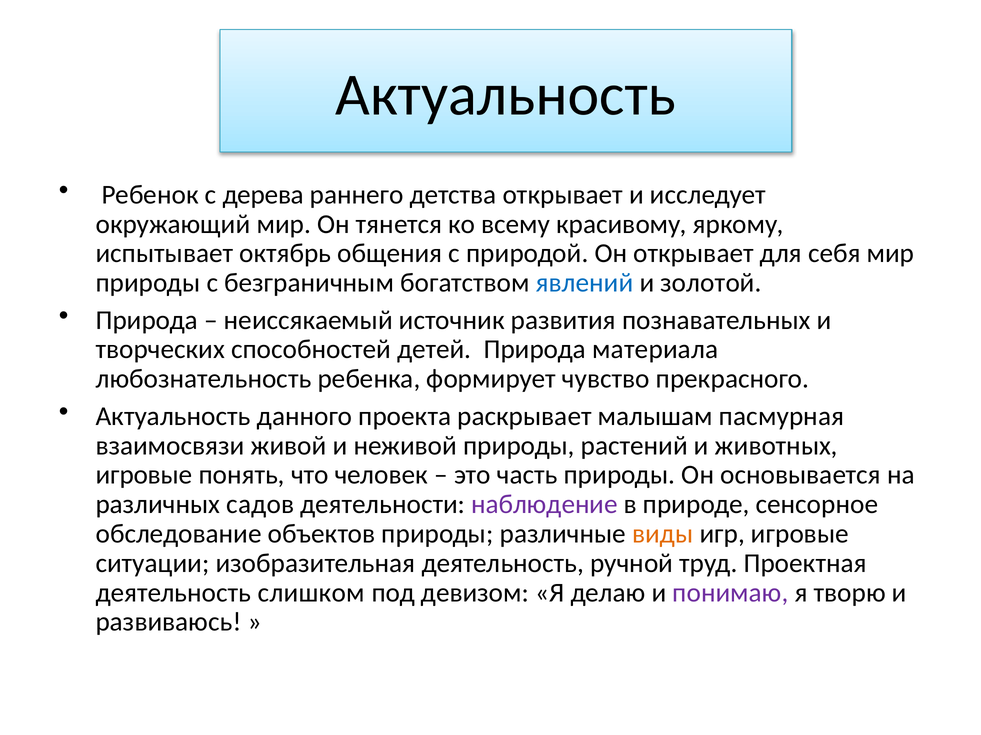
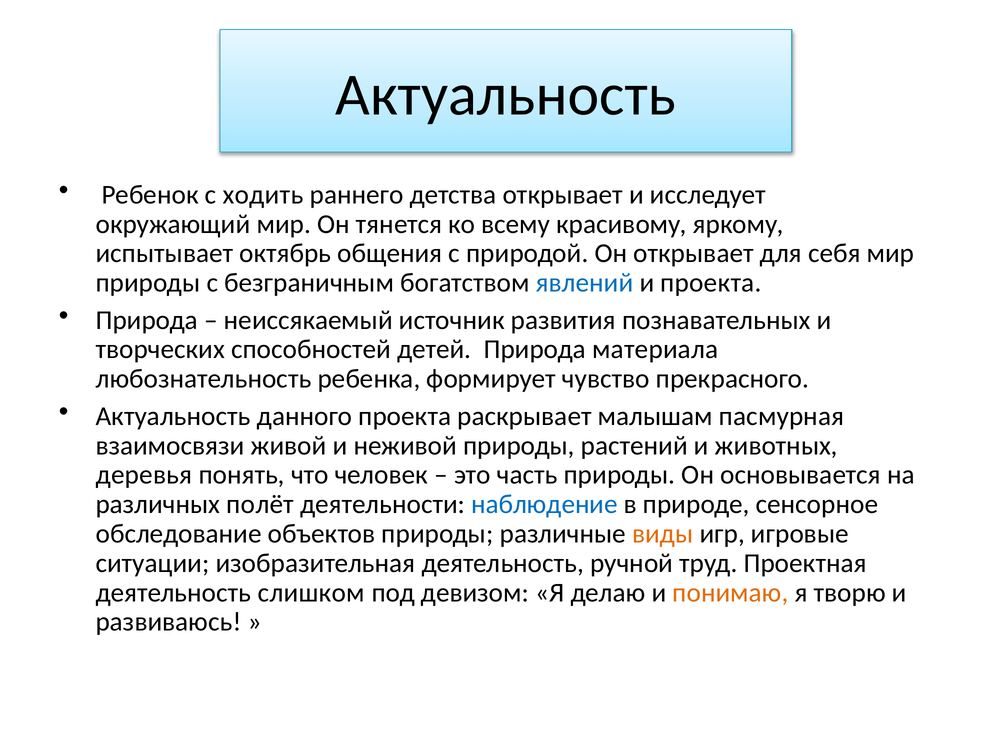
дерева: дерева -> ходить (263, 195)
и золотой: золотой -> проекта (711, 283)
игровые: игровые -> деревья (144, 475)
садов: садов -> полёт (260, 505)
наблюдение colour: purple -> blue (544, 505)
понимаю colour: purple -> orange (730, 593)
